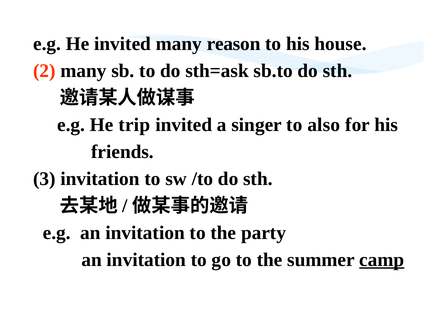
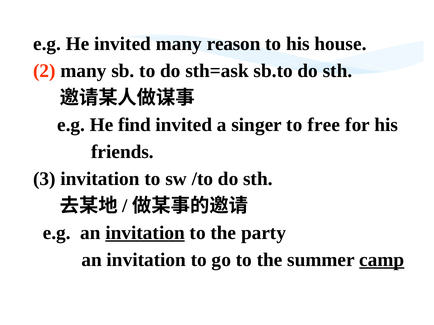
trip: trip -> find (135, 125)
also: also -> free (324, 125)
invitation underline: none -> present (145, 233)
